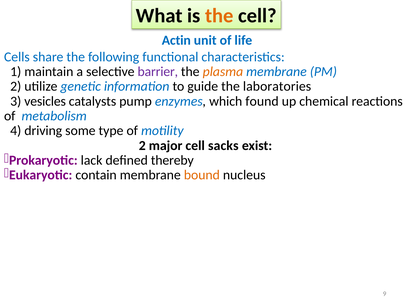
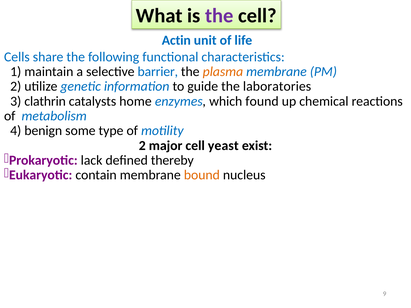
the colour: orange -> purple (219, 16)
barrier colour: purple -> blue (158, 72)
vesicles: vesicles -> clathrin (45, 101)
pump: pump -> home (135, 101)
driving: driving -> benign (43, 131)
sacks: sacks -> yeast (223, 146)
